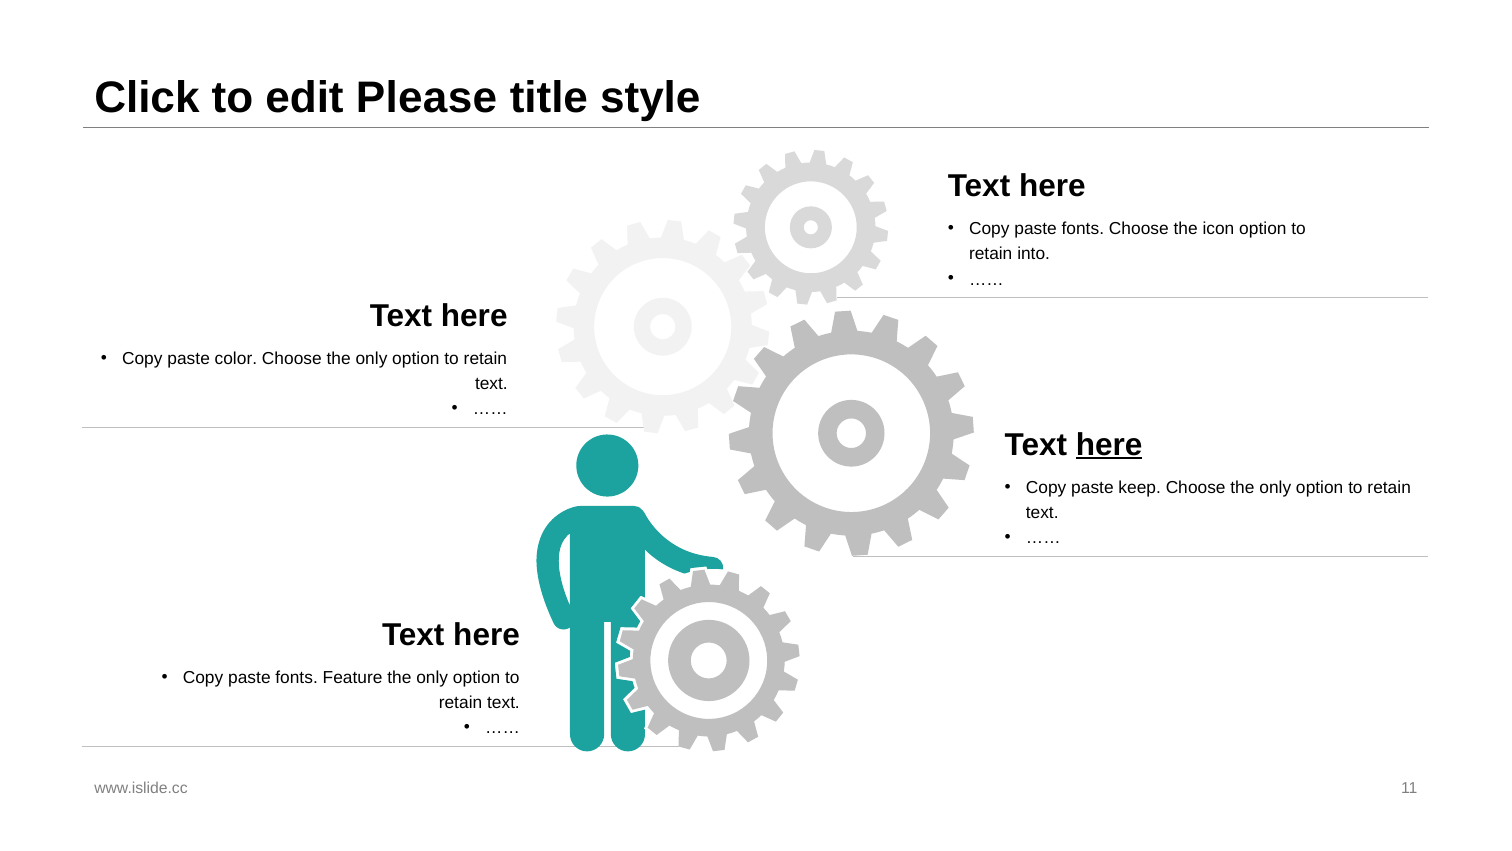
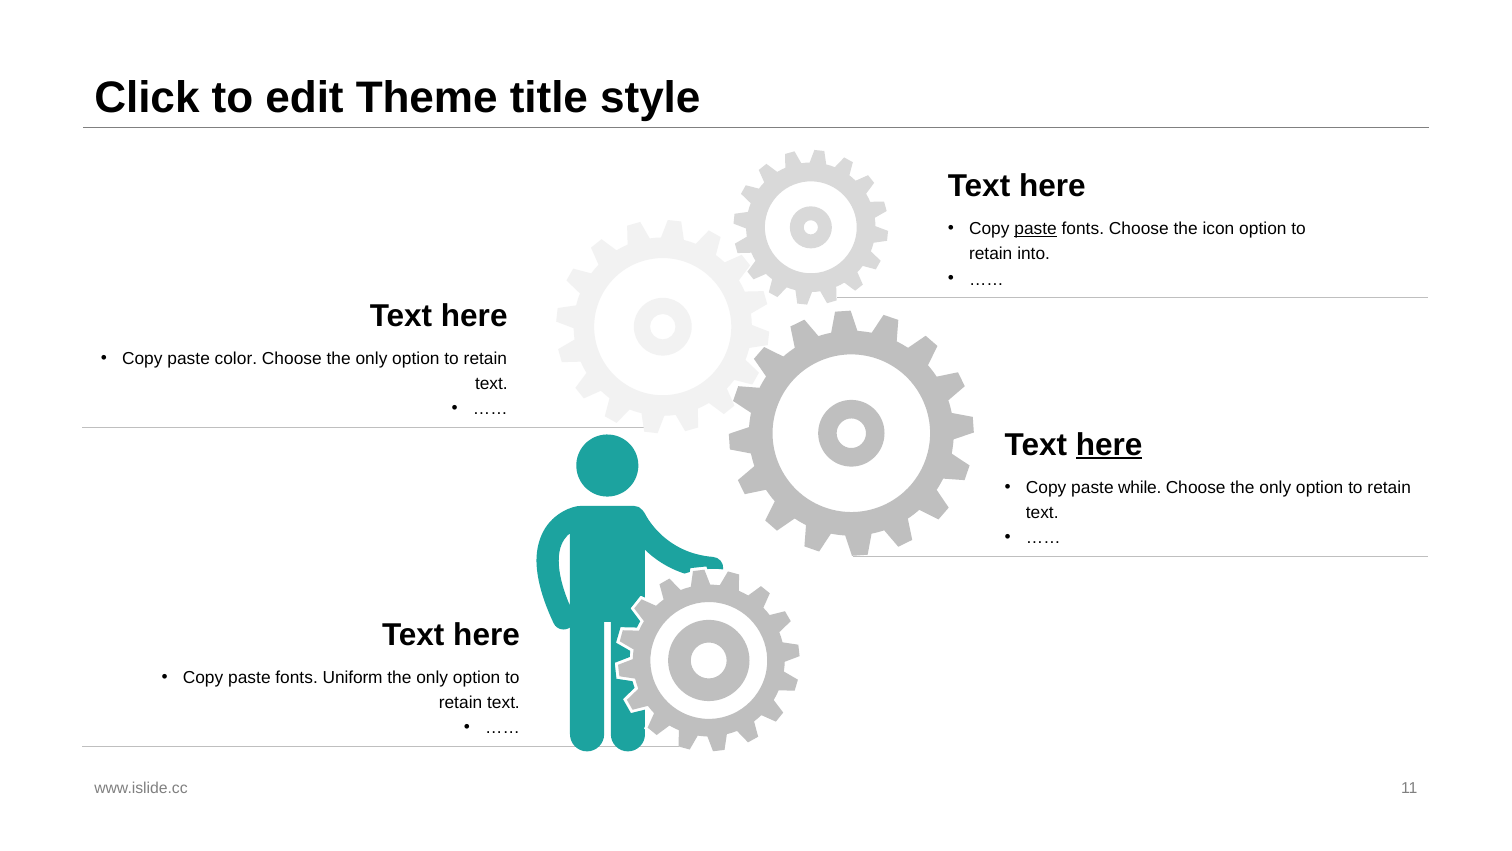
Please: Please -> Theme (427, 98)
paste underline: none -> present (1036, 229)
keep: keep -> while (1140, 487)
Feature: Feature -> Uniform (353, 678)
